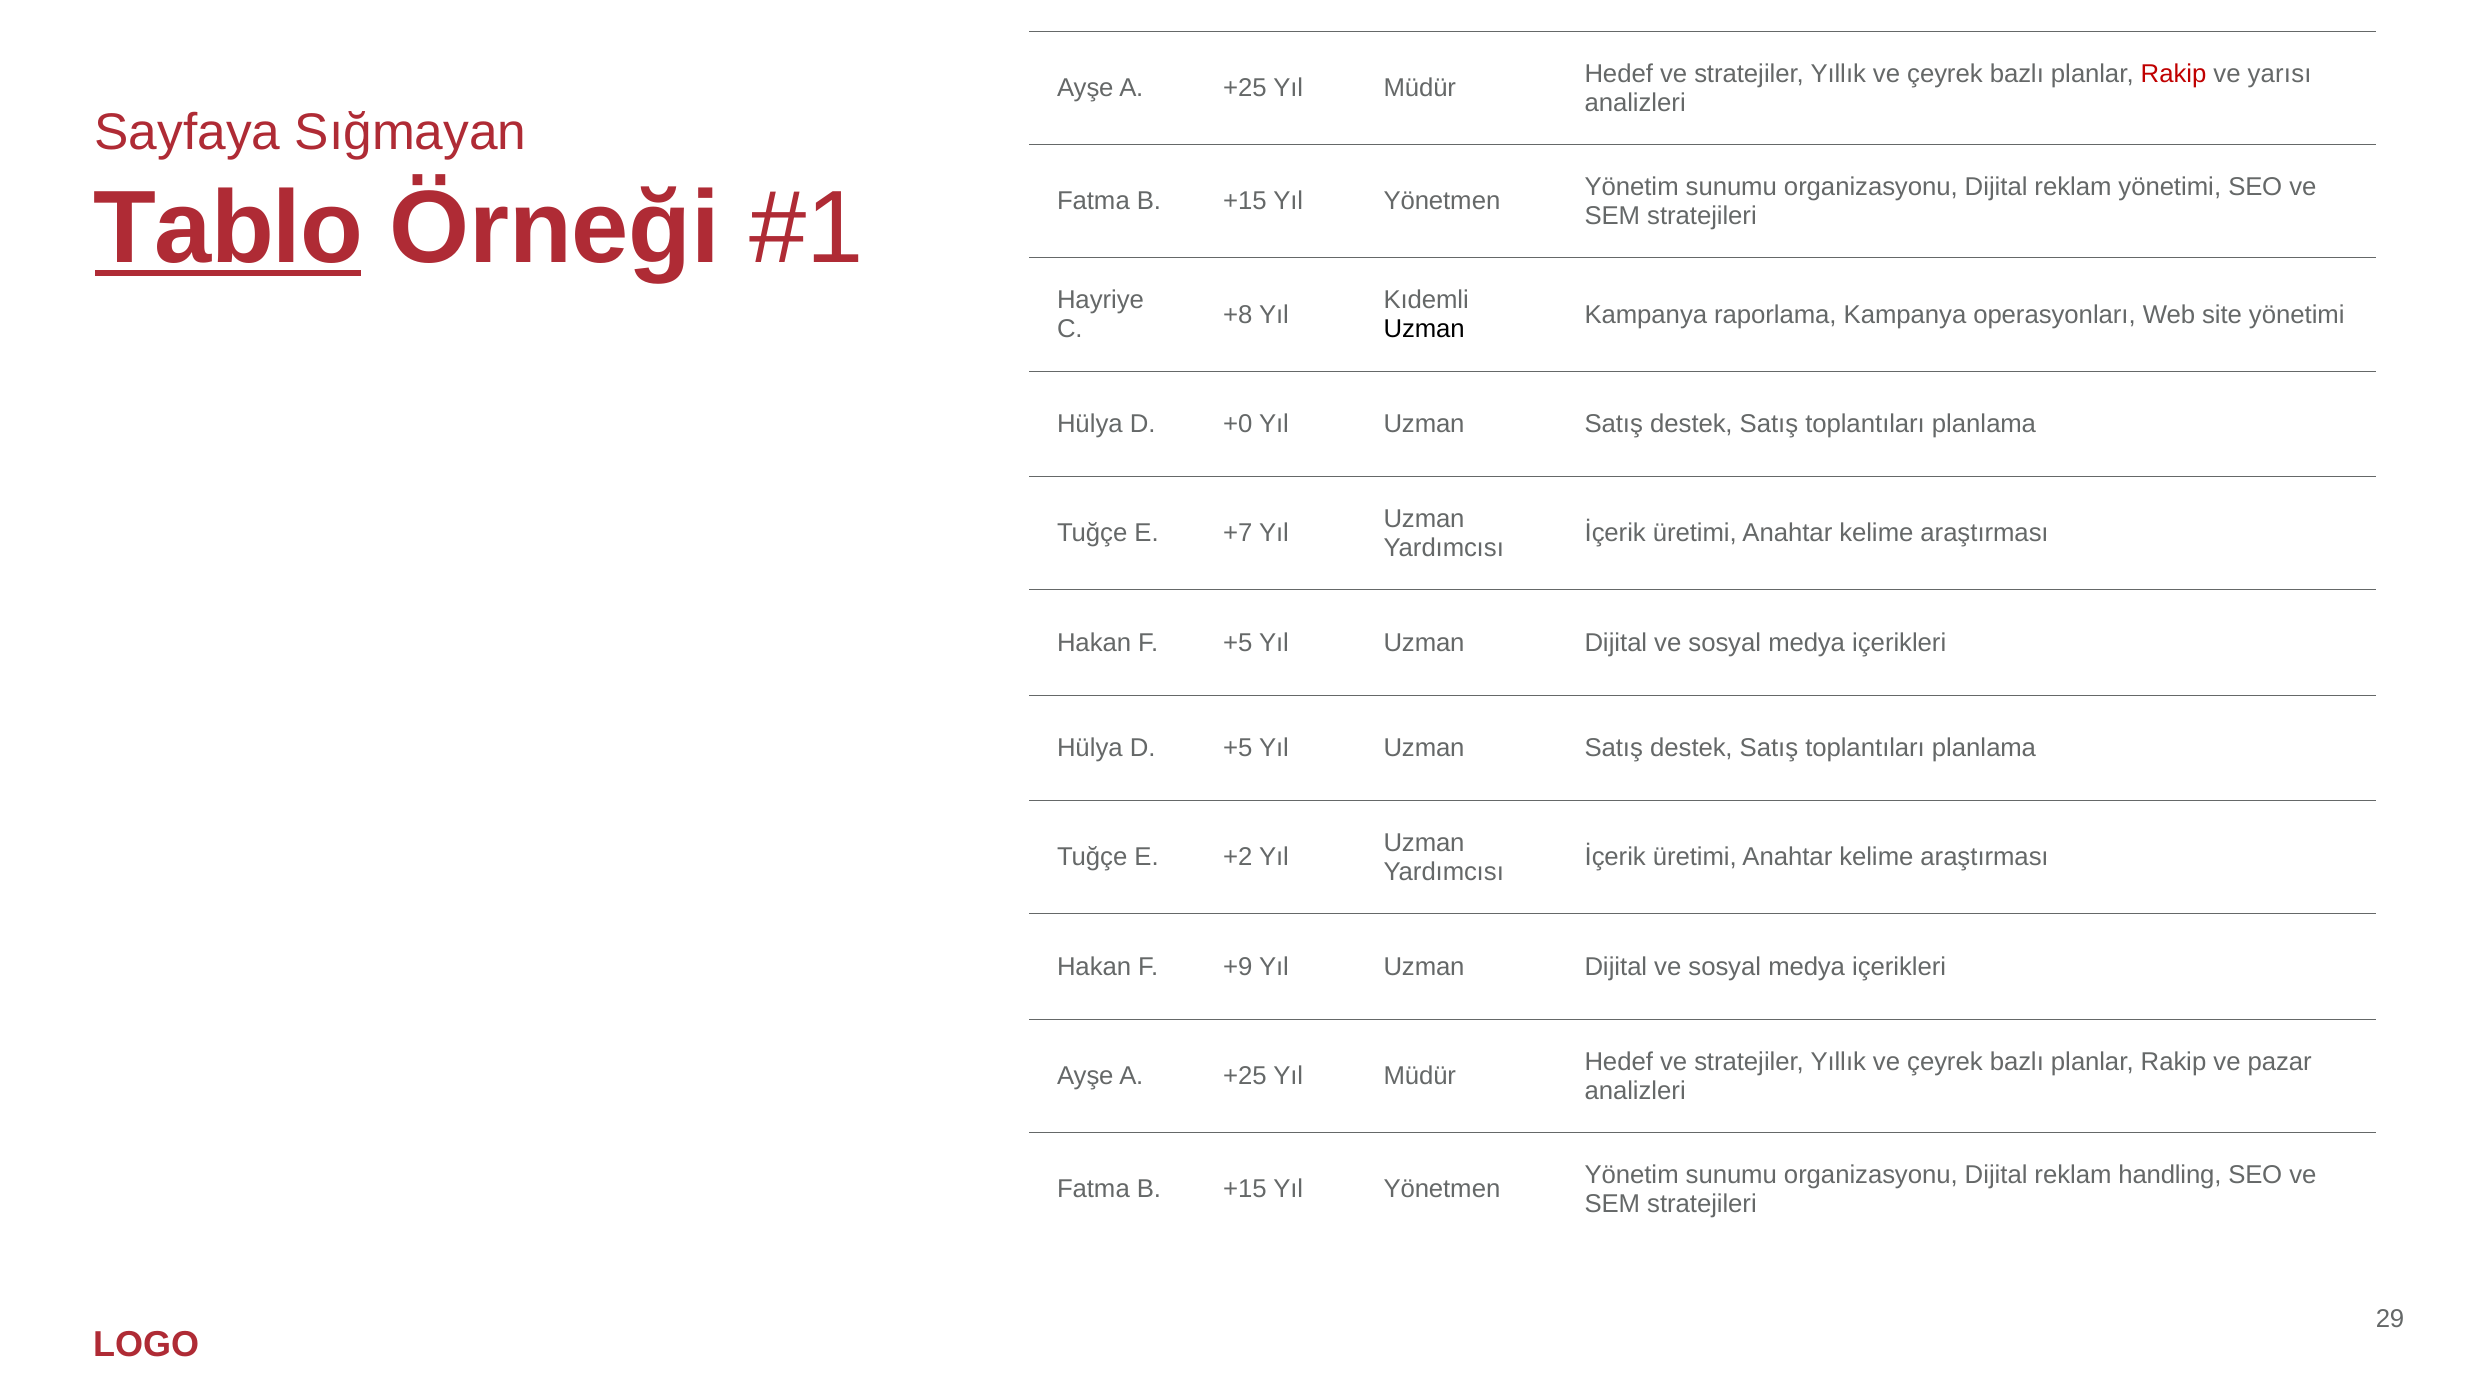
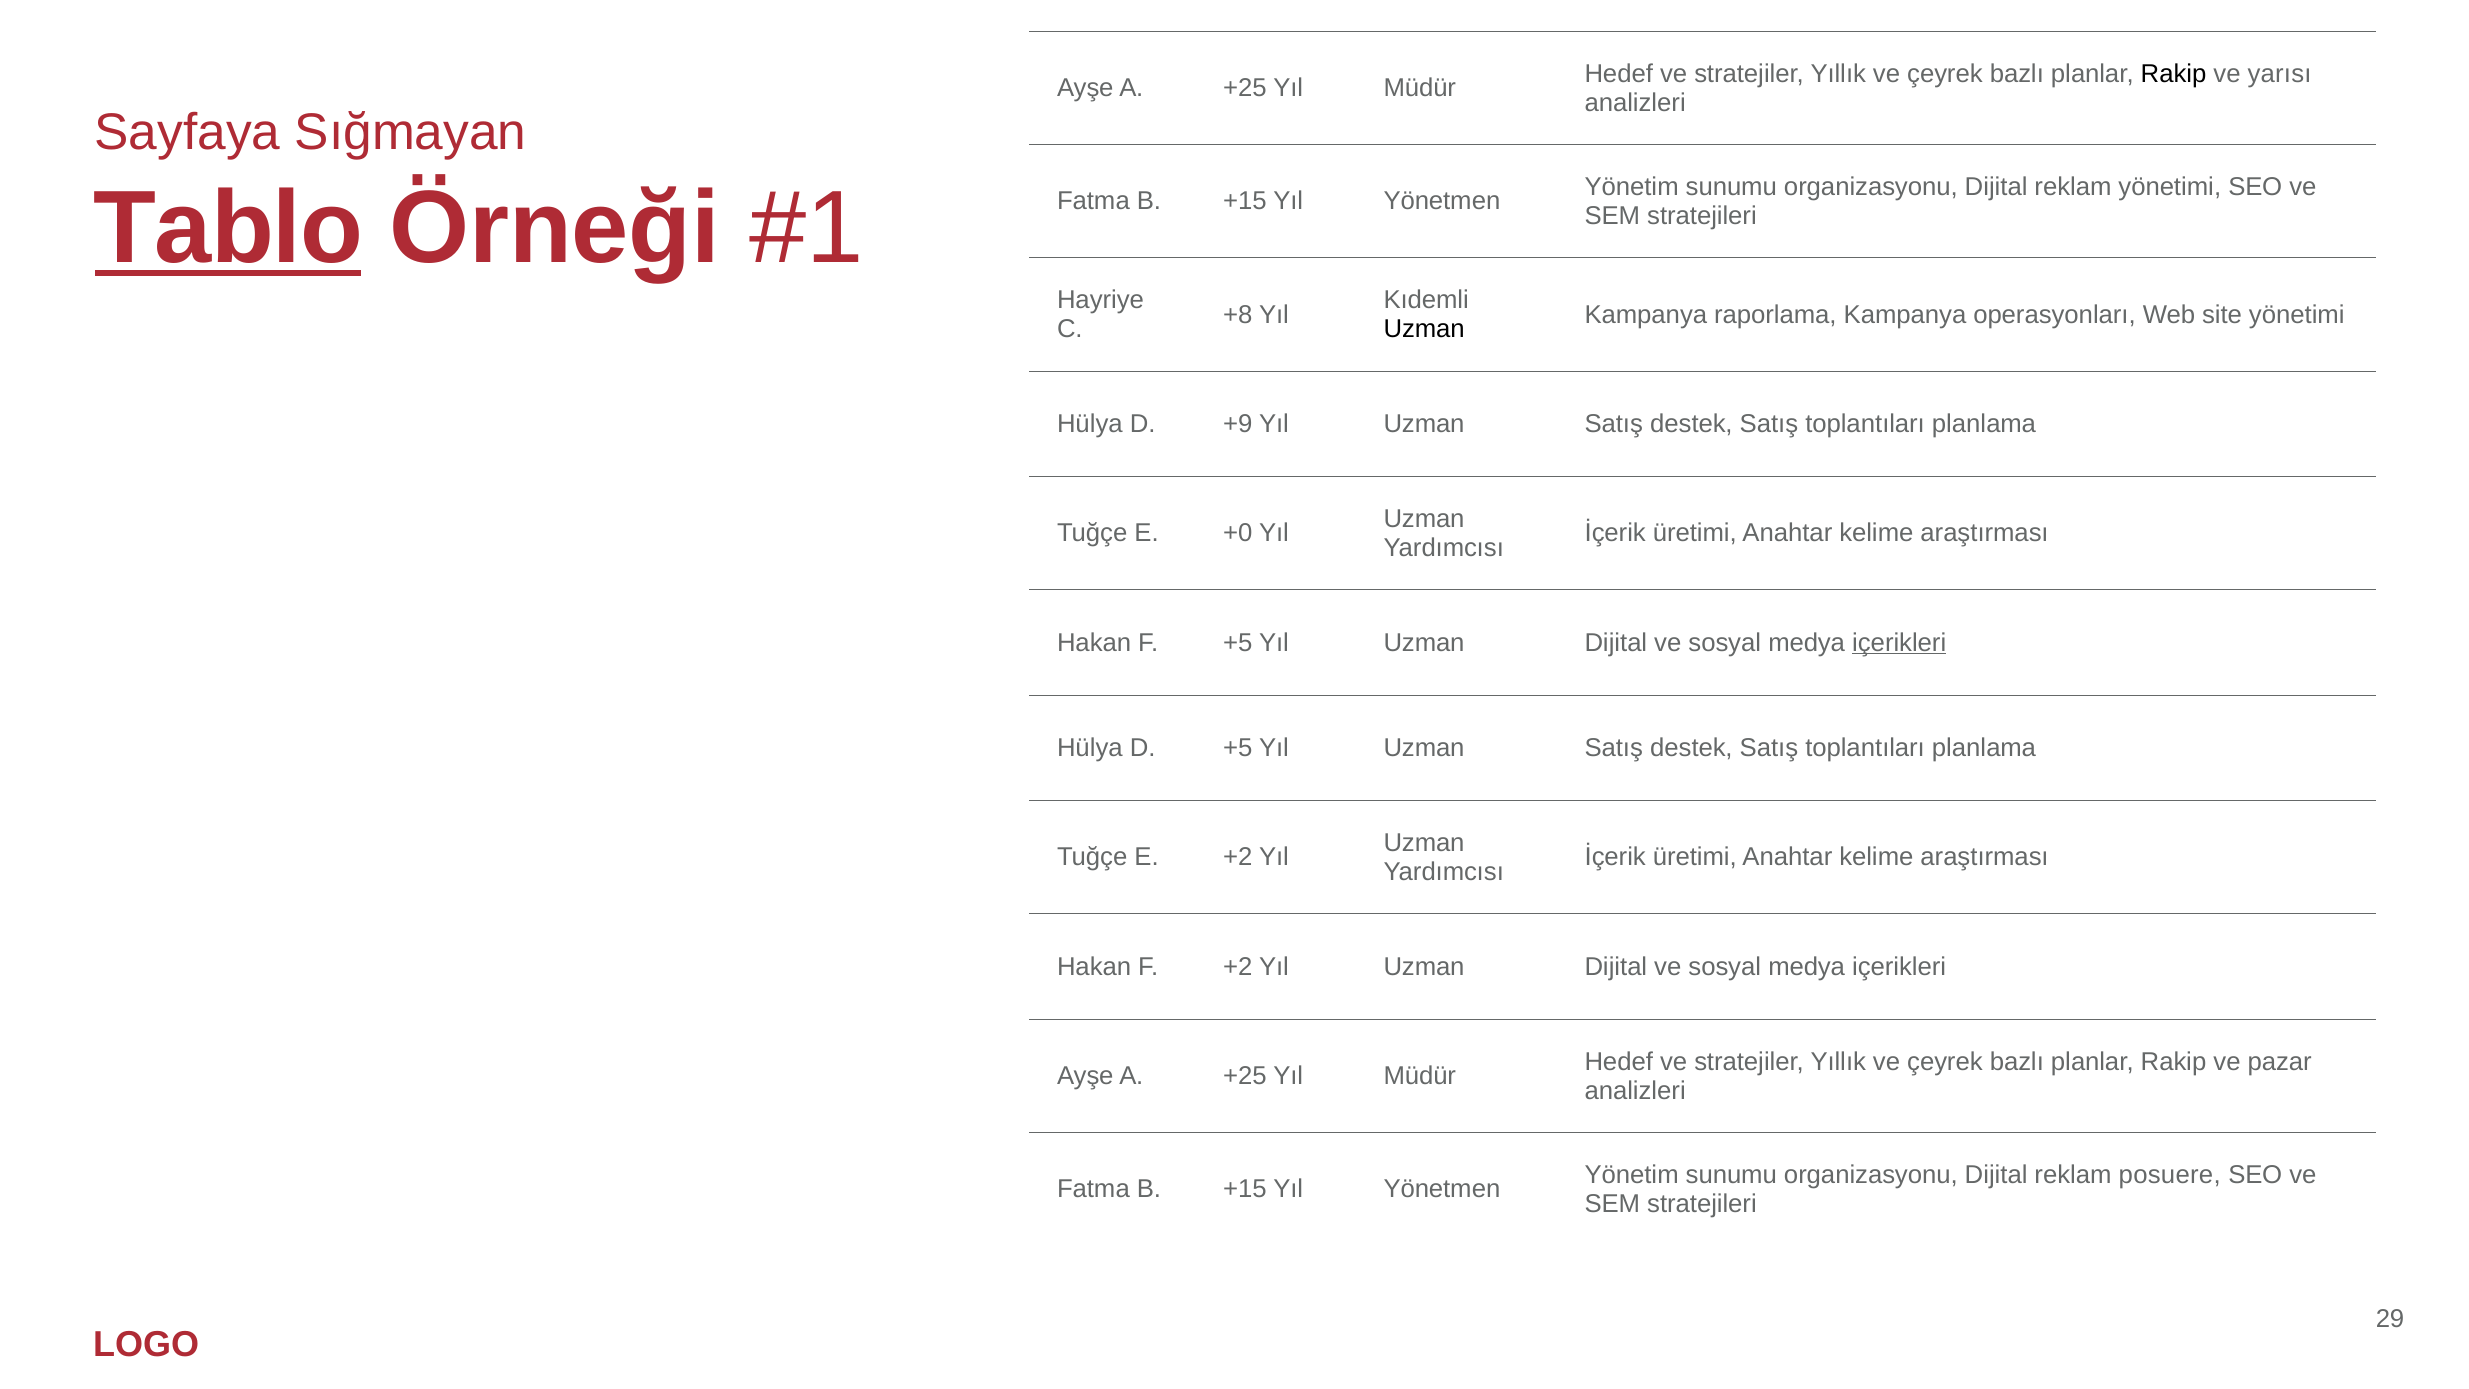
Rakip colour: red -> black (2174, 74)
+0: +0 -> +9 (1238, 424)
+7: +7 -> +0 (1238, 533)
içerikleri underline: none -> present (1899, 643)
F +9: +9 -> +2 (1238, 967)
handling: handling -> posuere (2170, 1175)
